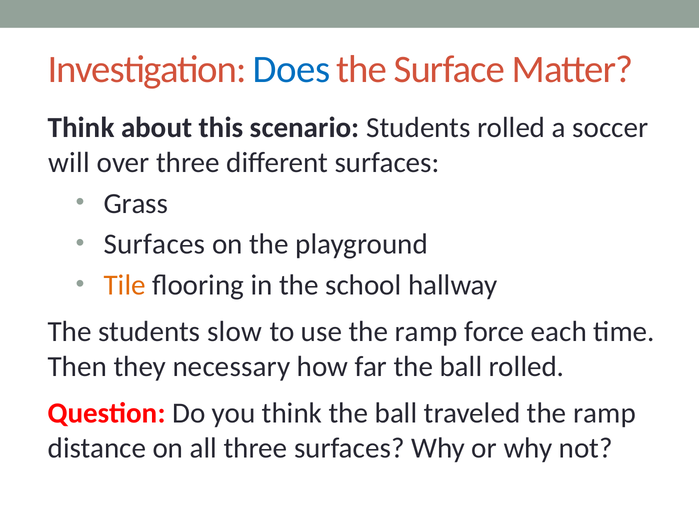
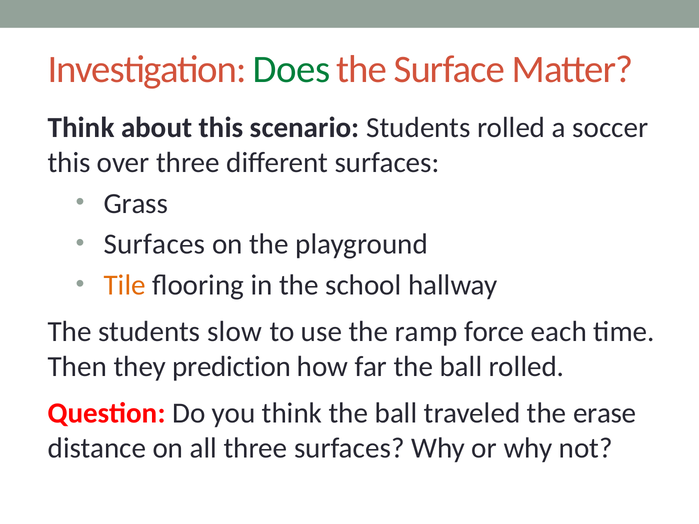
Does colour: blue -> green (292, 70)
will: will -> this (69, 163)
necessary: necessary -> prediction (232, 367)
traveled the ramp: ramp -> erase (605, 413)
